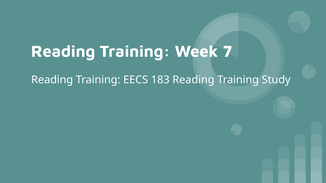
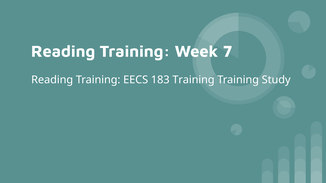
183 Reading: Reading -> Training (193, 80)
